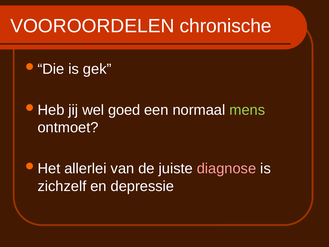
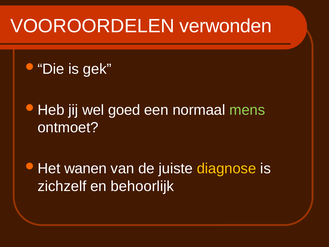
chronische: chronische -> verwonden (226, 26)
allerlei: allerlei -> wanen (86, 168)
diagnose colour: pink -> yellow (227, 168)
depressie: depressie -> behoorlijk (142, 186)
